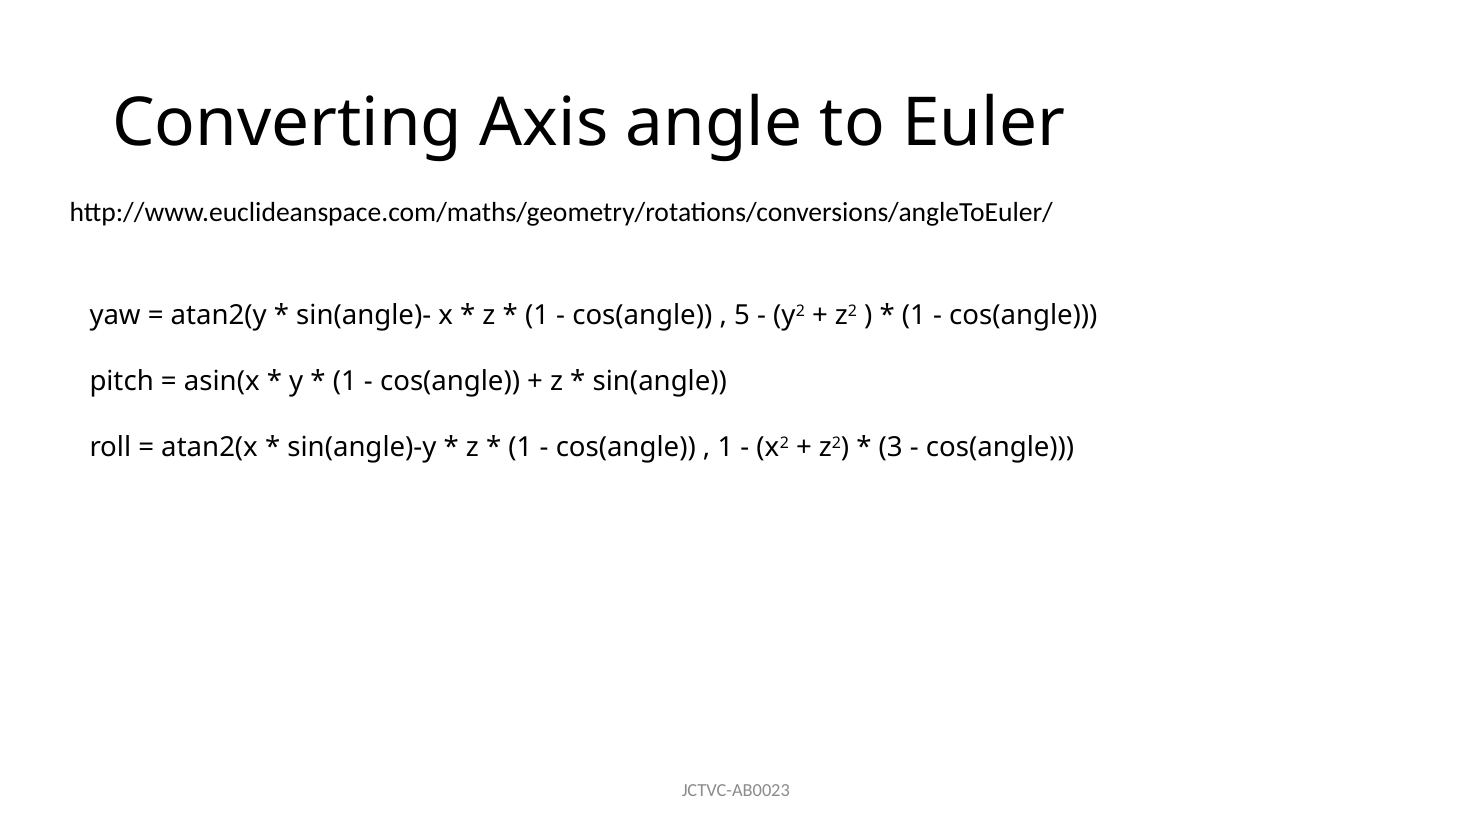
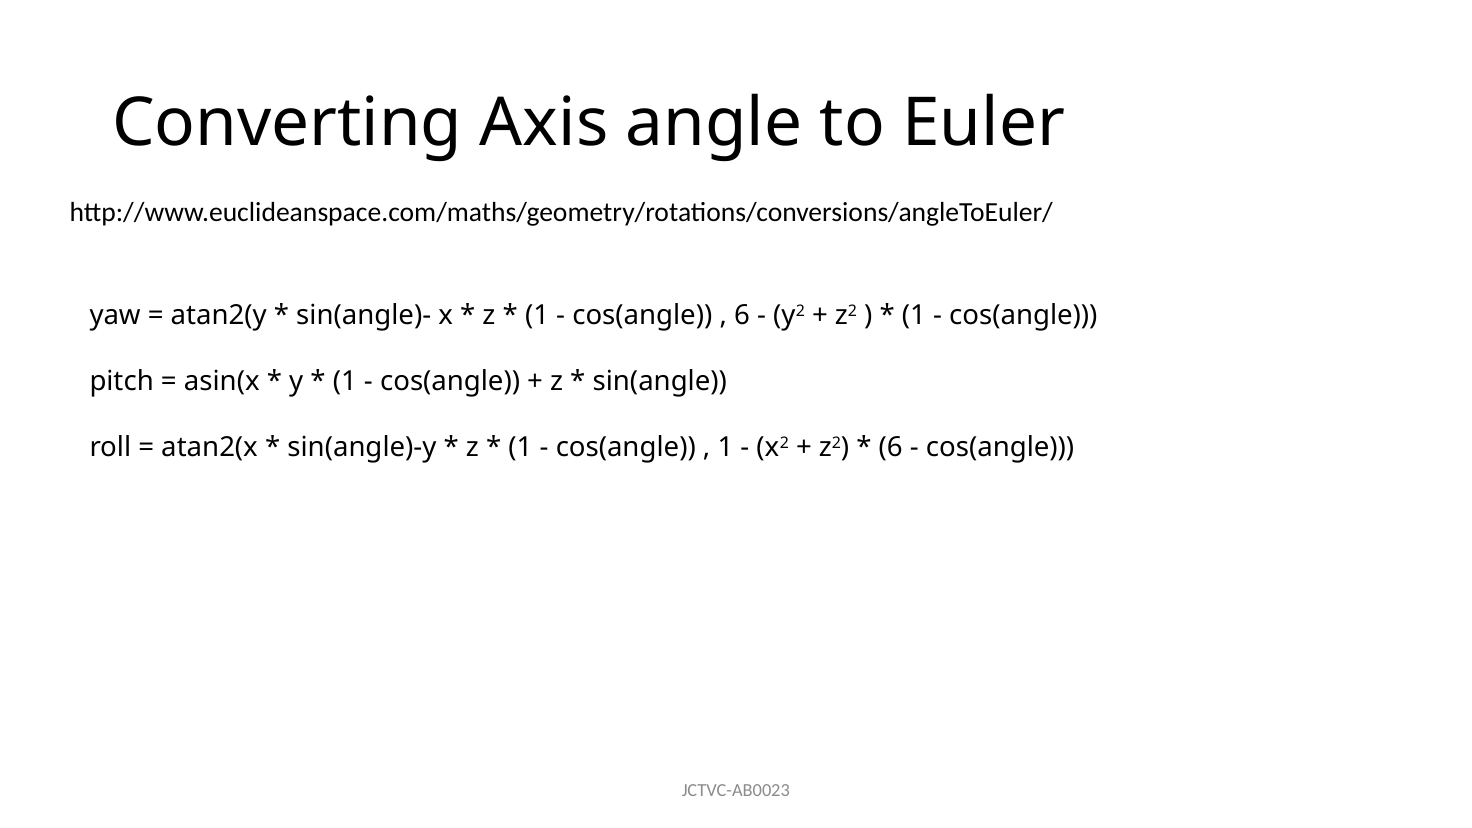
5: 5 -> 6 (742, 315)
3: 3 -> 6 (891, 448)
